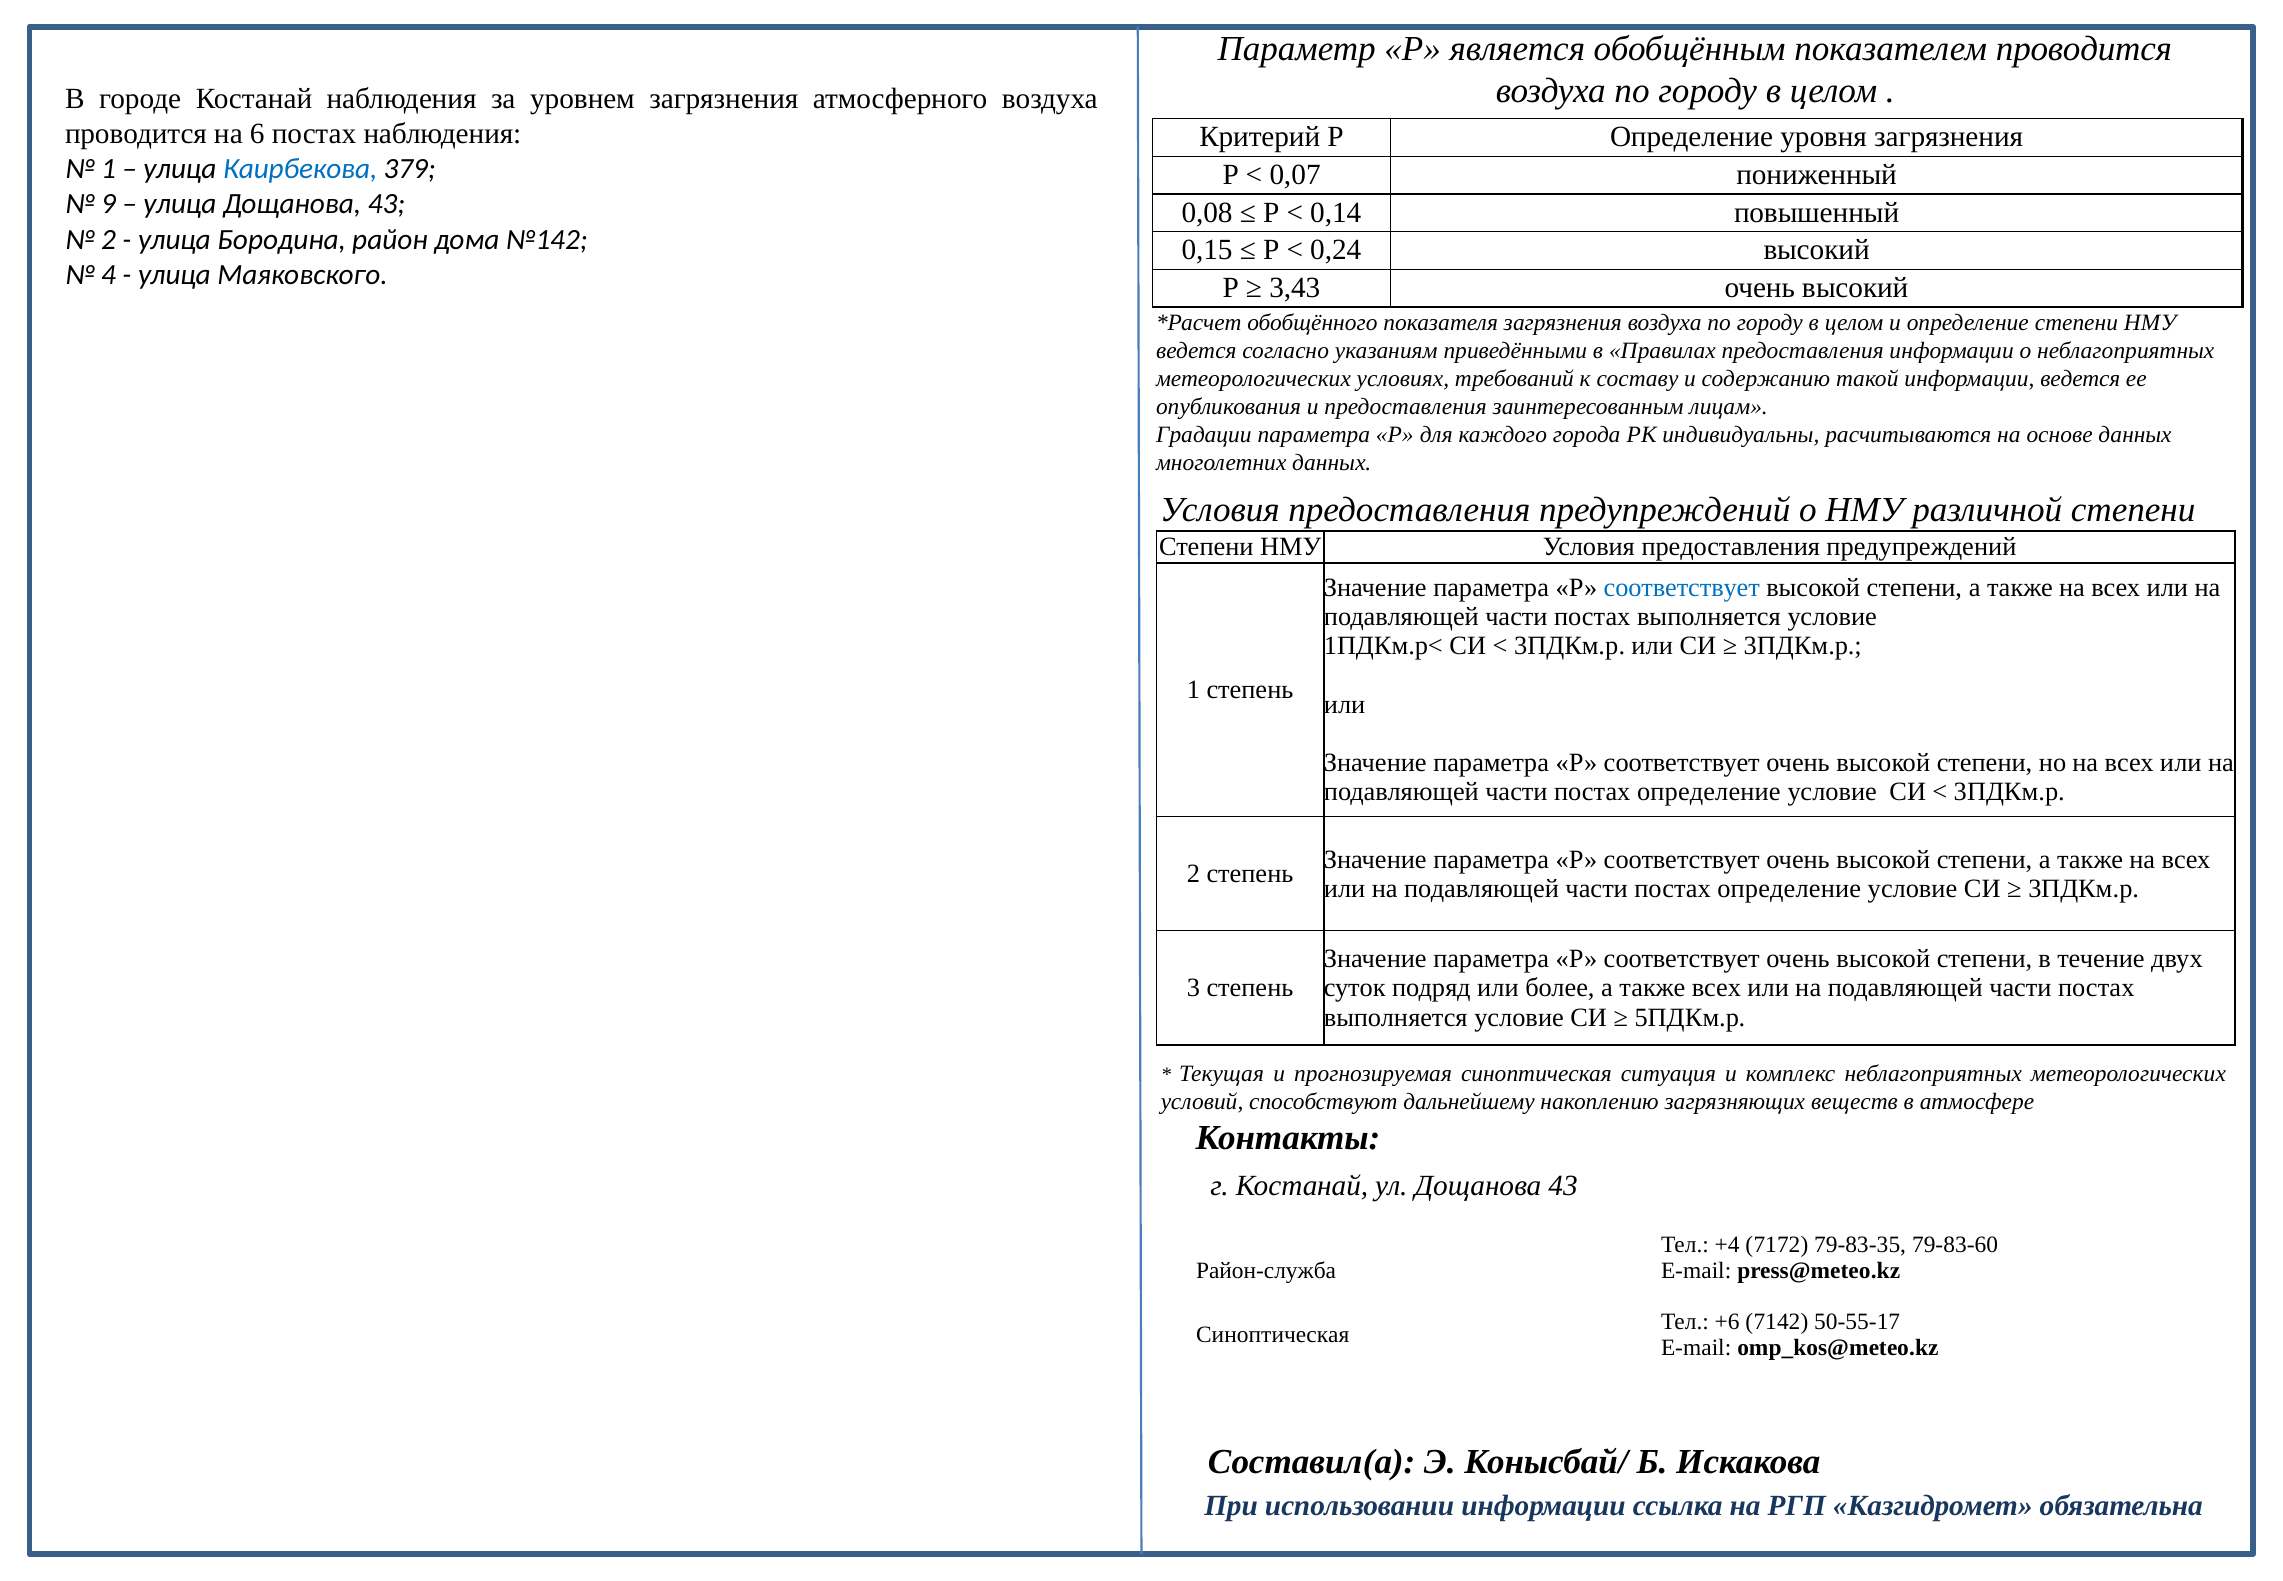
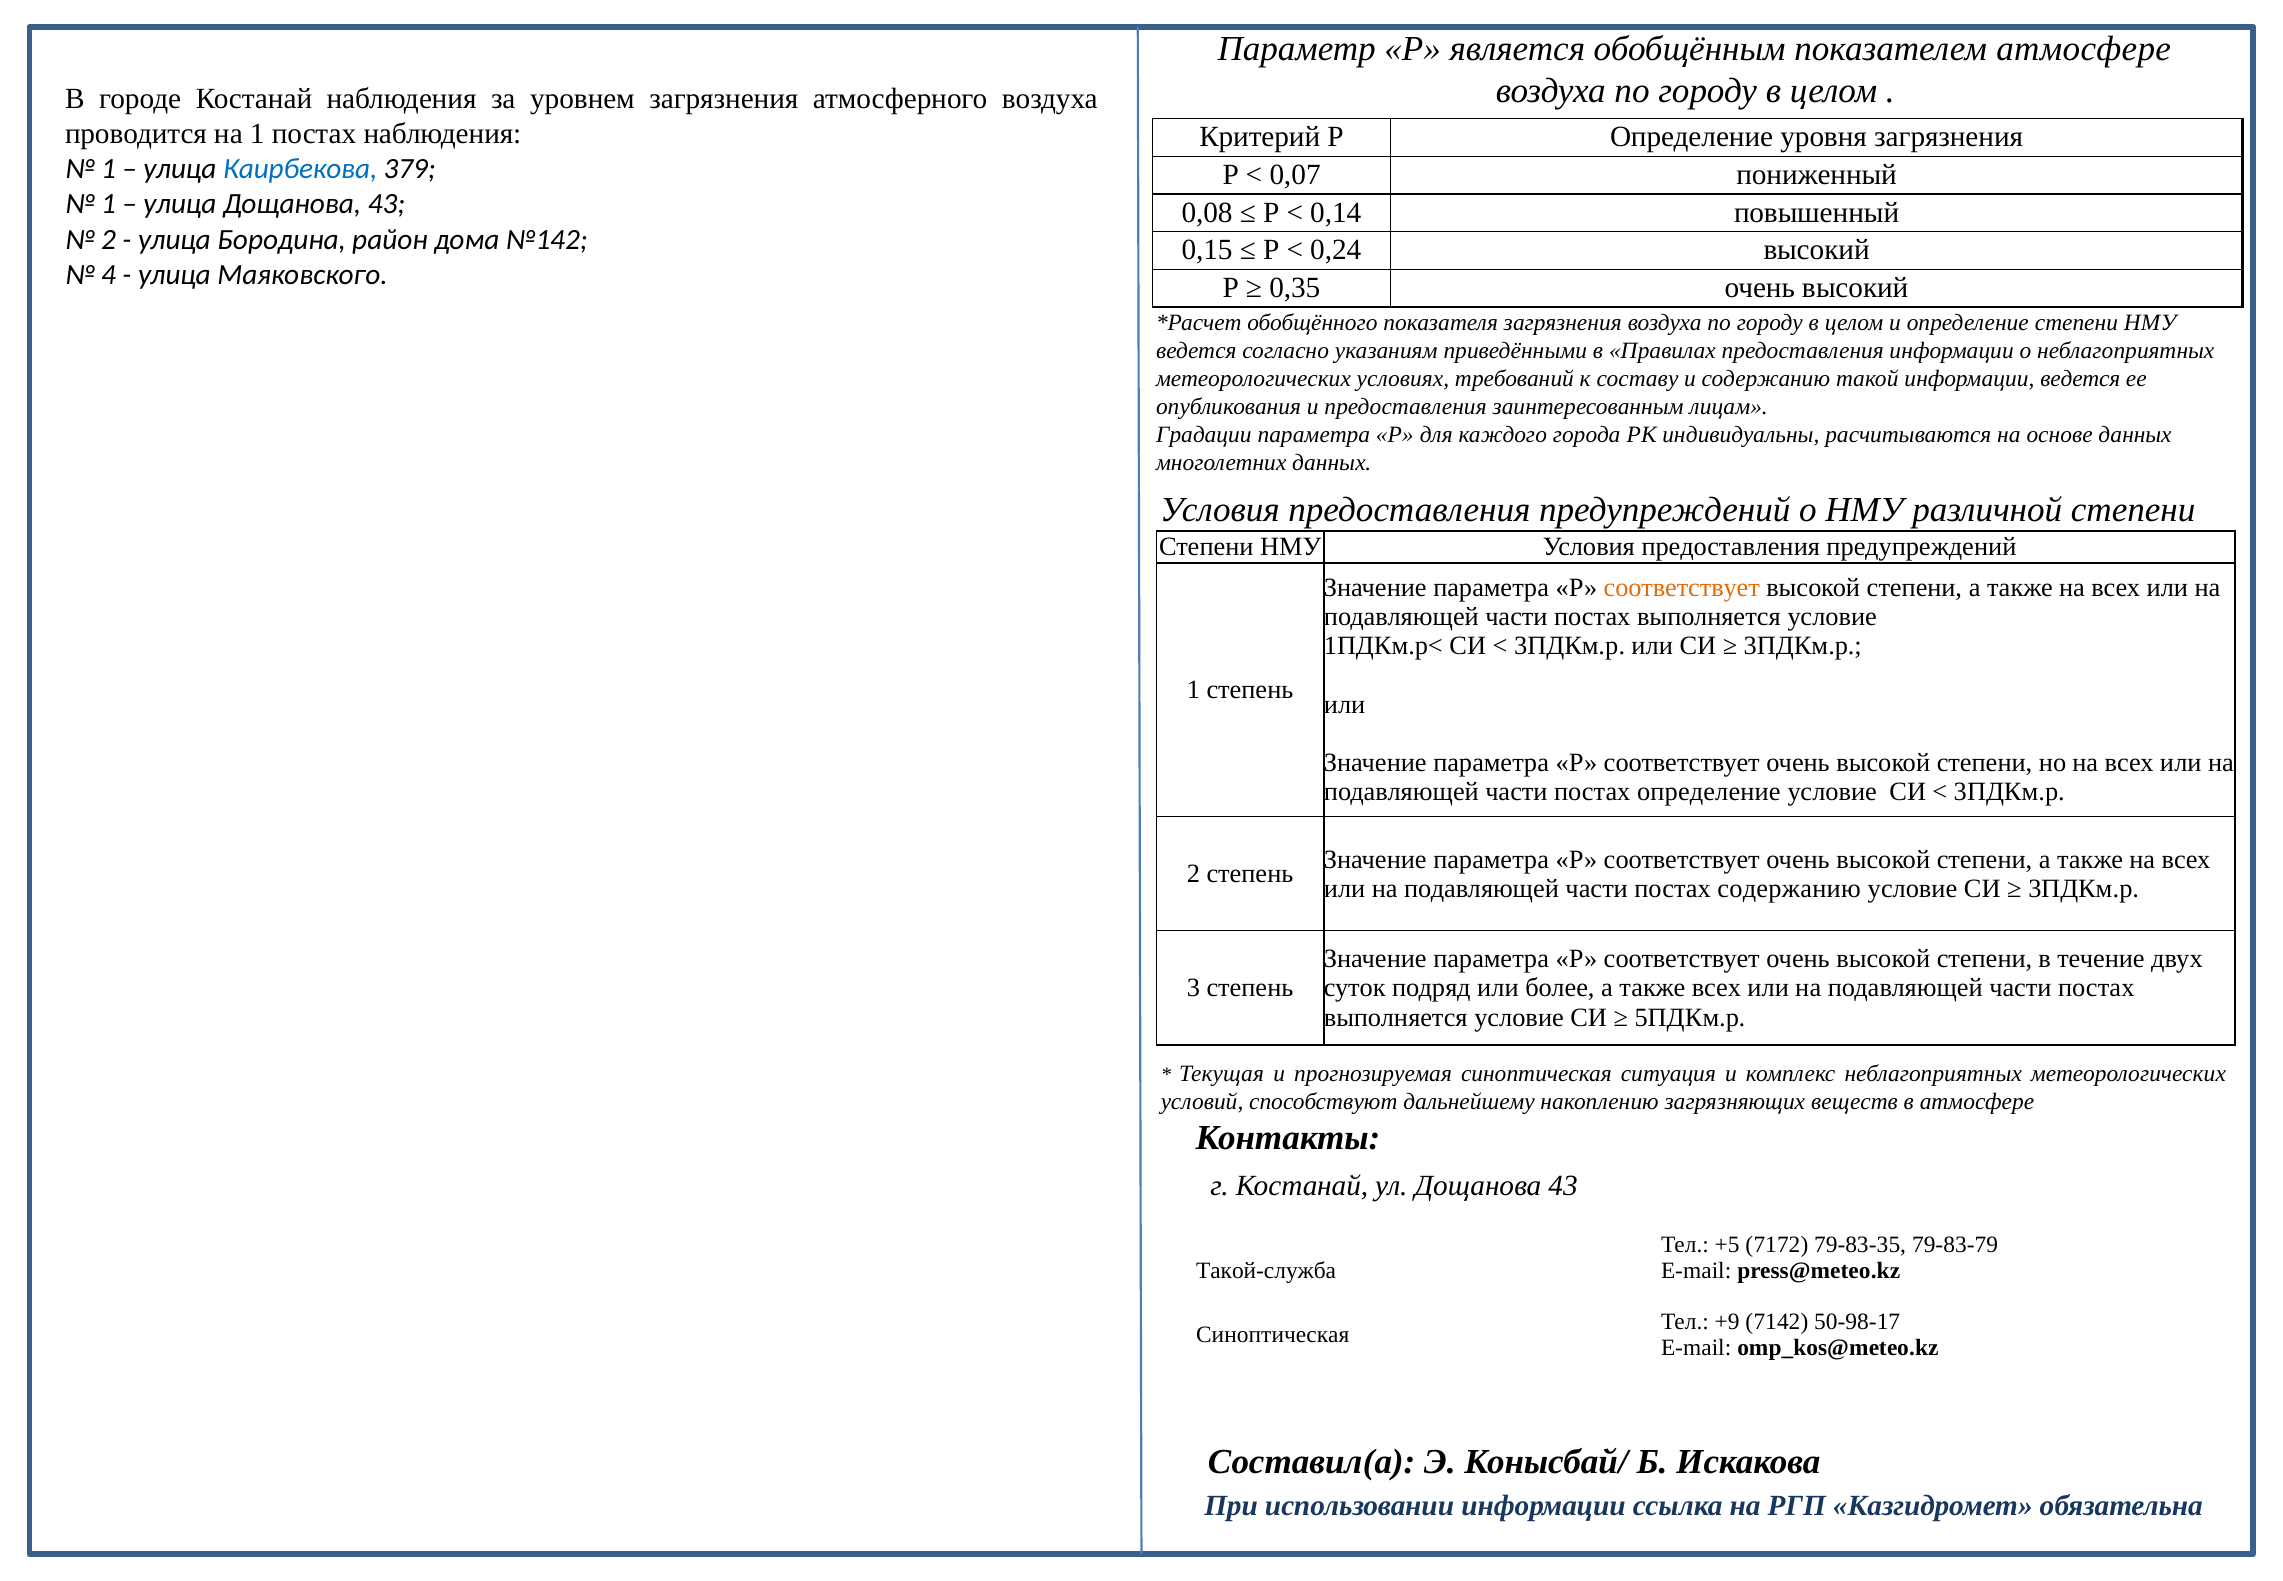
показателем проводится: проводится -> атмосфере (2084, 49)
на 6: 6 -> 1 (257, 134)
9: 9 -> 1 (109, 204)
3,43: 3,43 -> 0,35 (1295, 288)
соответствует colour: blue -> orange (1682, 588)
определение: определение -> содержанию (1789, 888)
+4: +4 -> +5 (1727, 1244)
79-83-60: 79-83-60 -> 79-83-79 (1955, 1244)
Район-служба: Район-служба -> Такой-служба (1266, 1270)
+6: +6 -> +9 (1727, 1322)
50-55-17: 50-55-17 -> 50-98-17 (1857, 1322)
